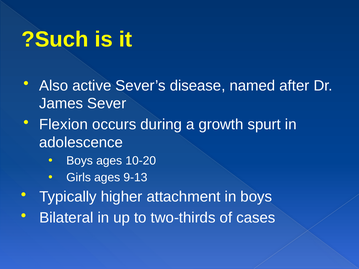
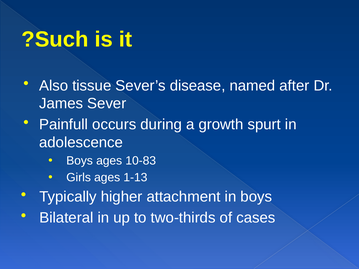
active: active -> tissue (92, 86)
Flexion: Flexion -> Painfull (64, 125)
10-20: 10-20 -> 10-83 (141, 161)
9-13: 9-13 -> 1-13 (135, 178)
